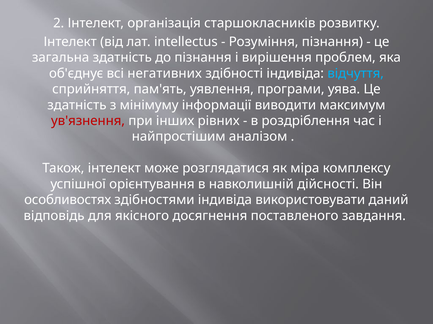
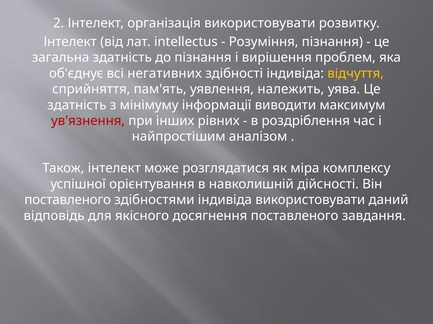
організація старшокласників: старшокласників -> використовувати (260, 23)
відчуття colour: light blue -> yellow (356, 74)
програми: програми -> належить (291, 89)
особливостях: особливостях -> поставленого (68, 200)
